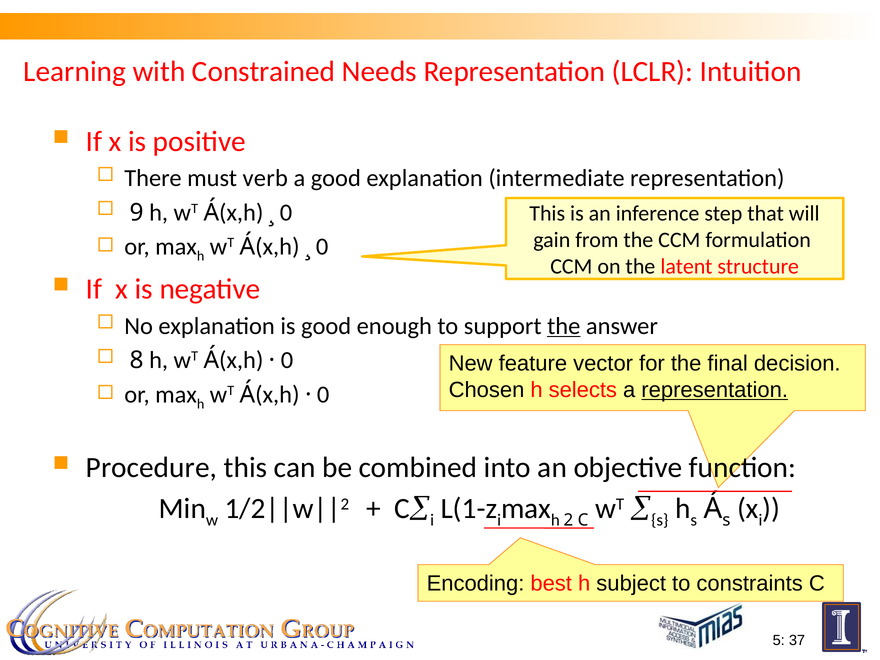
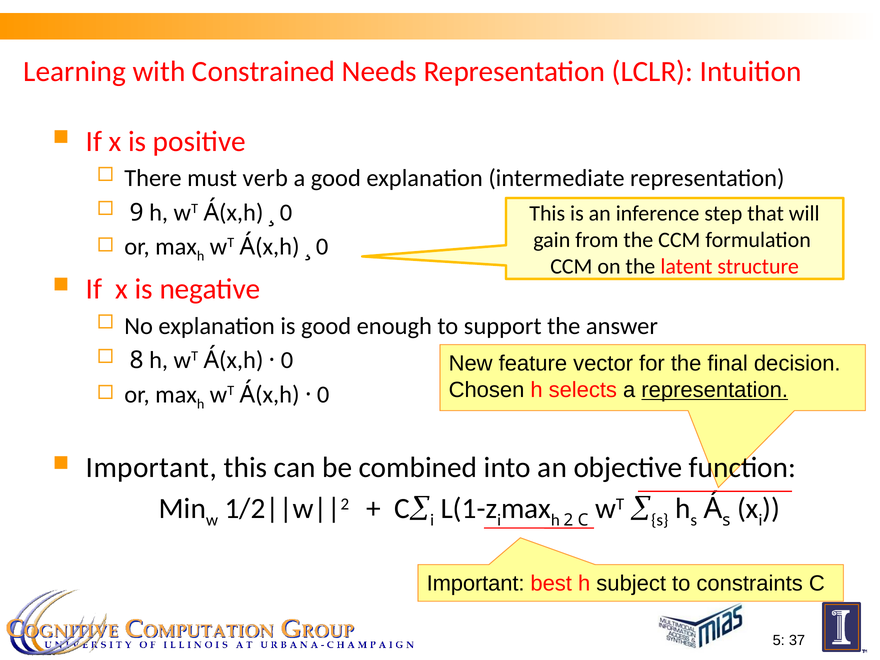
the underline: present -> none (564, 326)
Procedure: Procedure -> Important (151, 468)
Encoding: Encoding -> Important (476, 584)
